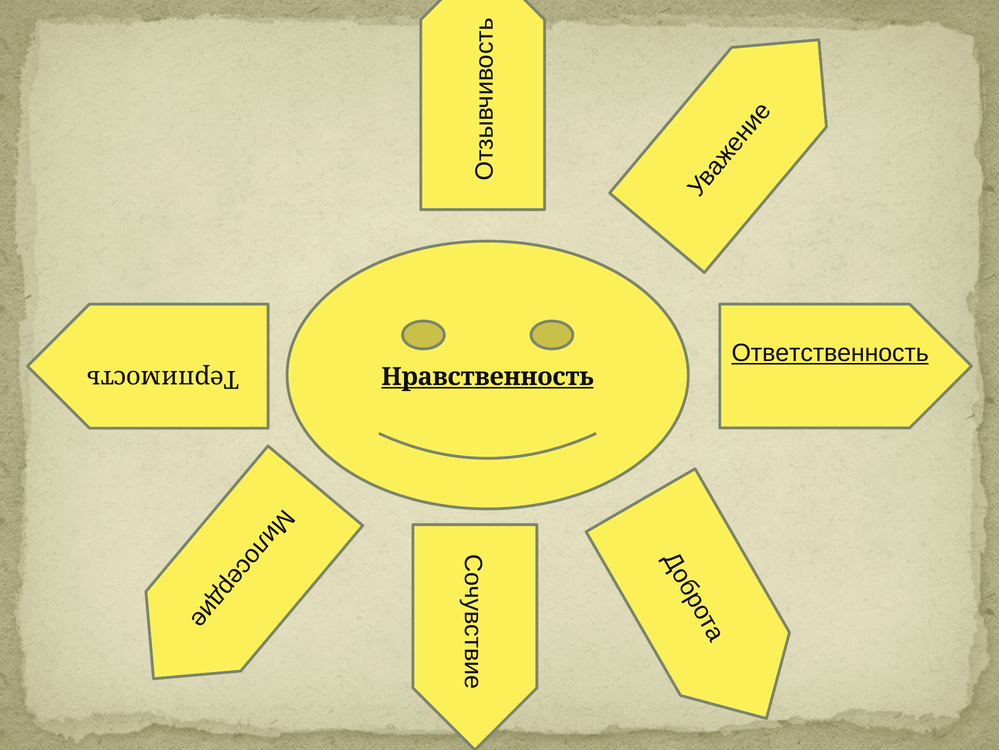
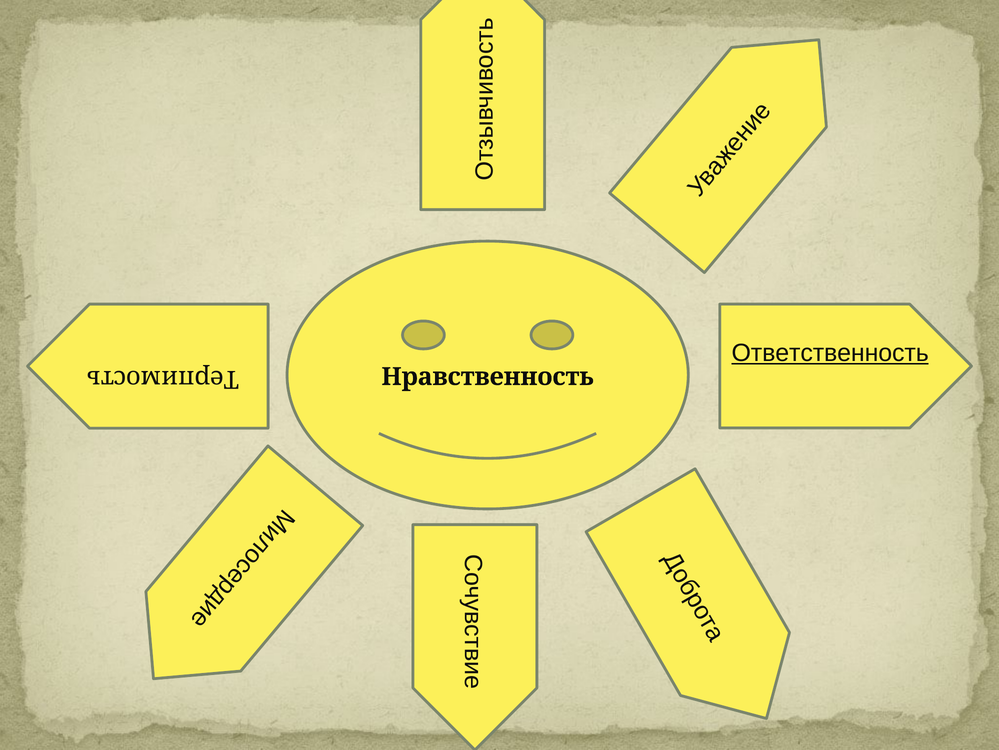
Нравственность underline: present -> none (488, 376)
